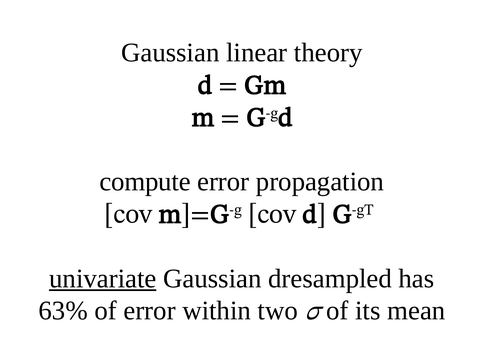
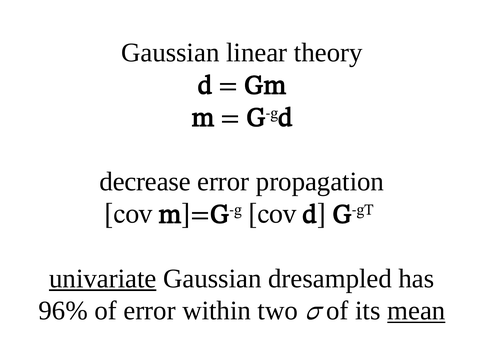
compute: compute -> decrease (145, 182)
63%: 63% -> 96% (63, 311)
mean underline: none -> present (416, 311)
